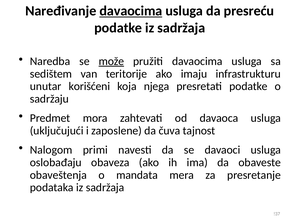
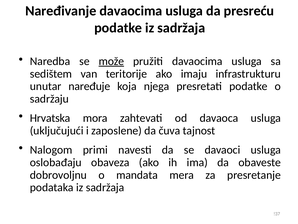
davaocima underline: present -> none (131, 11)
korišćeni: korišćeni -> naređuje (89, 86)
Predmet: Predmet -> Hrvatska (50, 118)
obaveštenja: obaveštenja -> dobrovoljnu (58, 175)
